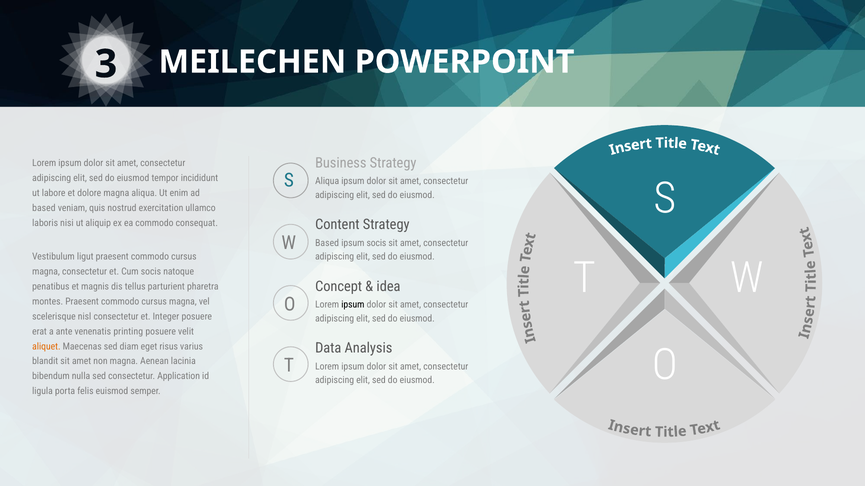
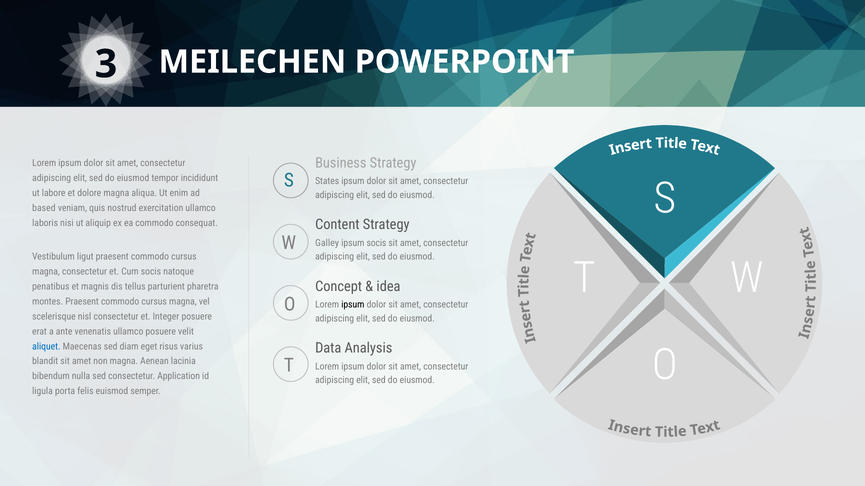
Aliqua: Aliqua -> States (327, 181)
Based: Based -> Galley (327, 243)
venenatis printing: printing -> ullamco (128, 332)
aliquet colour: orange -> blue (46, 347)
